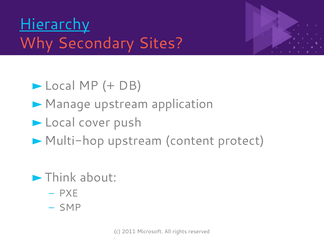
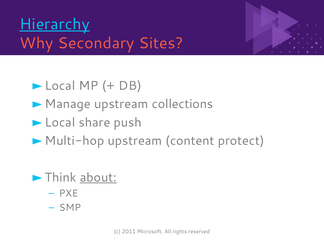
application: application -> collections (182, 104)
cover: cover -> share (94, 122)
about underline: none -> present (98, 177)
